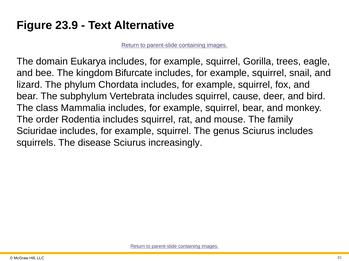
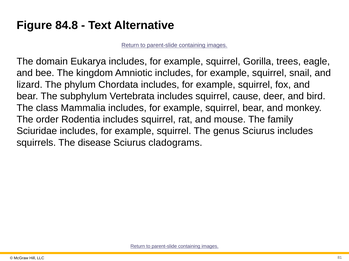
23.9: 23.9 -> 84.8 (67, 25)
Bifurcate: Bifurcate -> Amniotic (134, 73)
increasingly: increasingly -> cladograms (175, 143)
